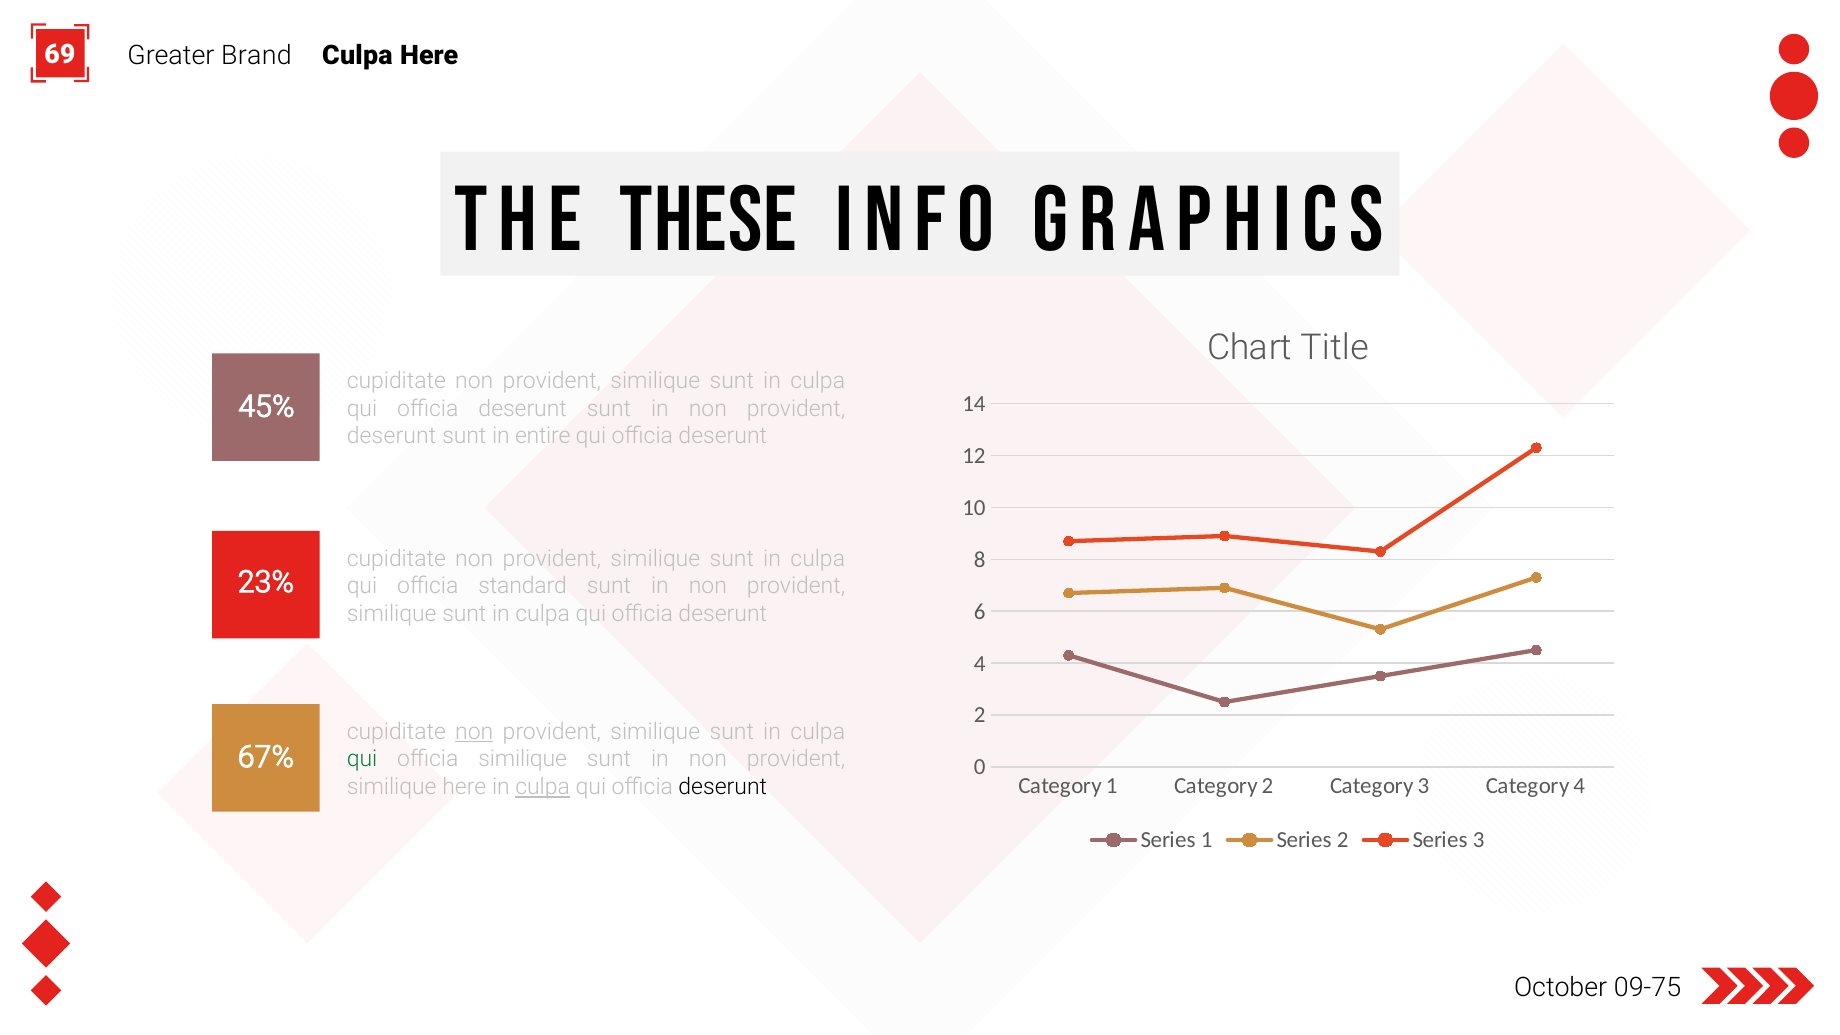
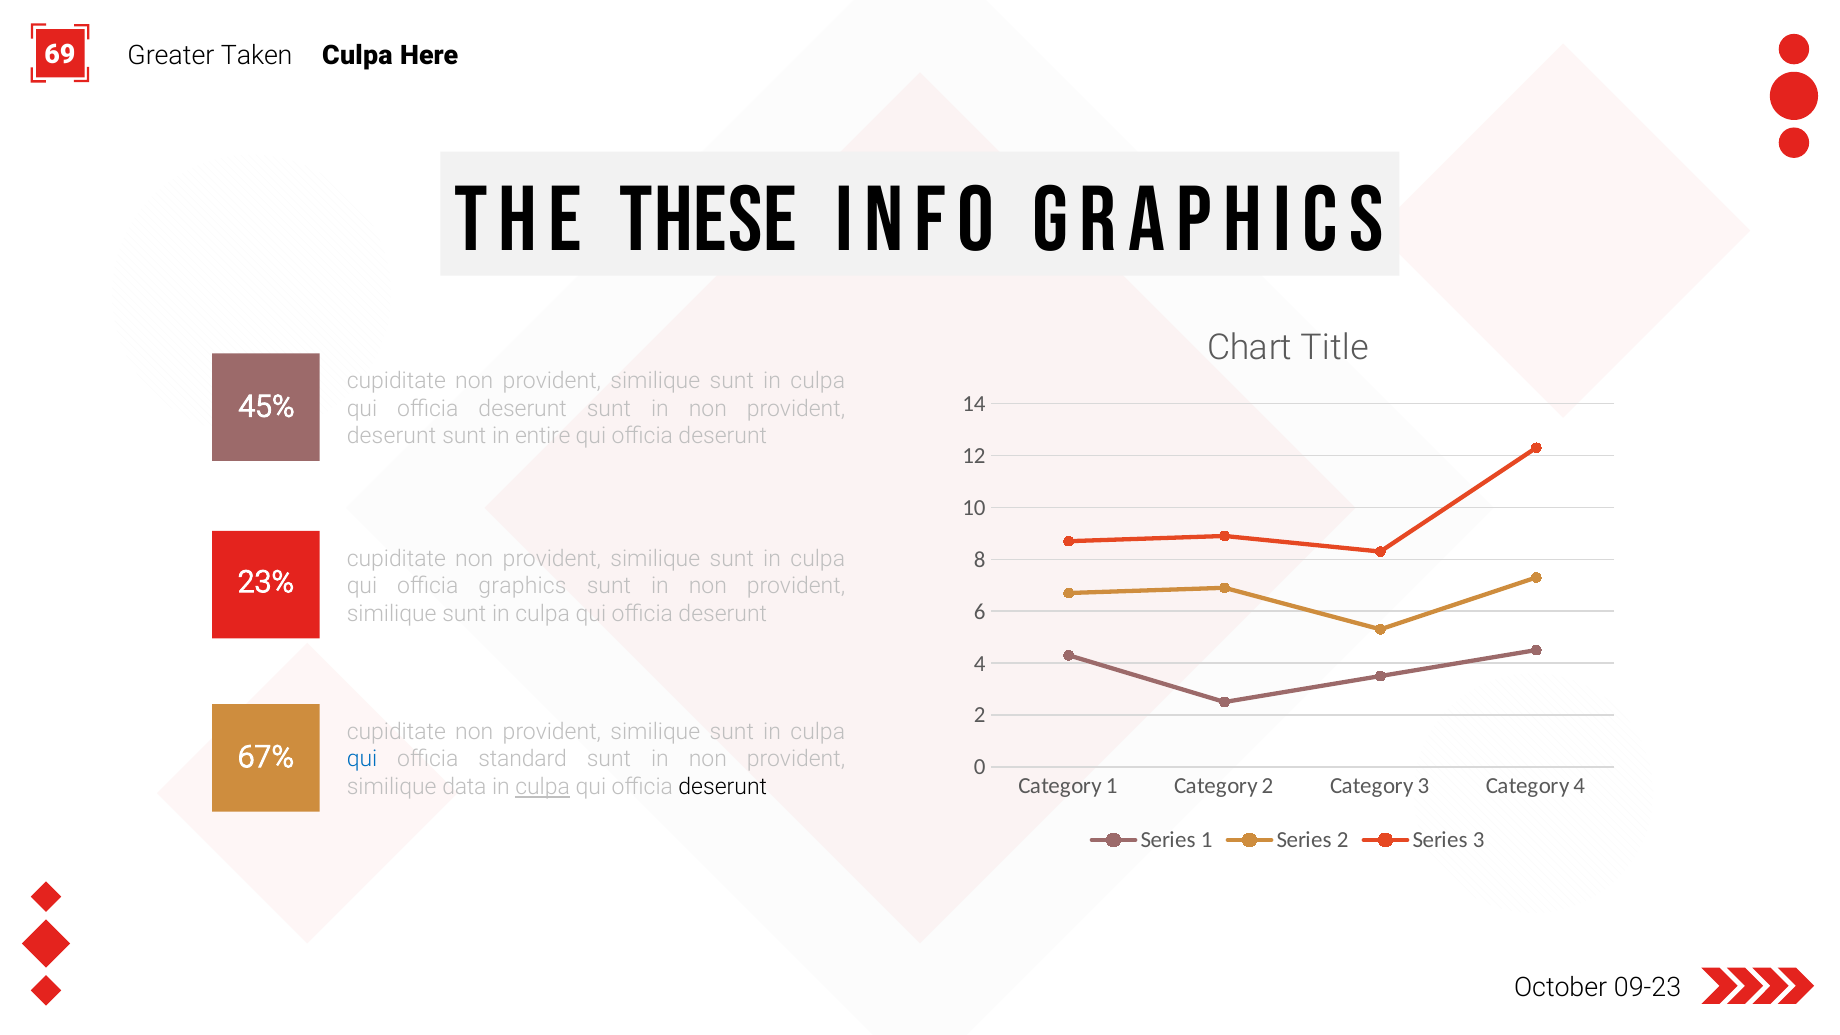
Brand: Brand -> Taken (257, 55)
officia standard: standard -> graphics (523, 586)
non underline: present -> none (474, 732)
qui colour: green -> blue (362, 759)
officia similique: similique -> standard (523, 759)
similique here: here -> data (464, 787)
09-75: 09-75 -> 09-23 (1648, 988)
